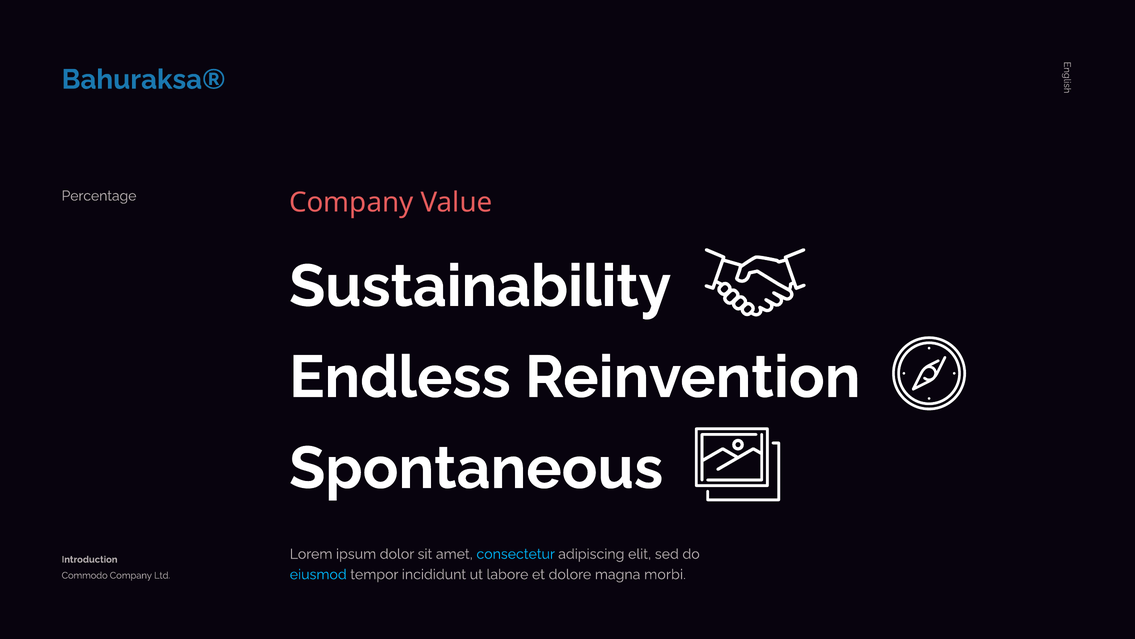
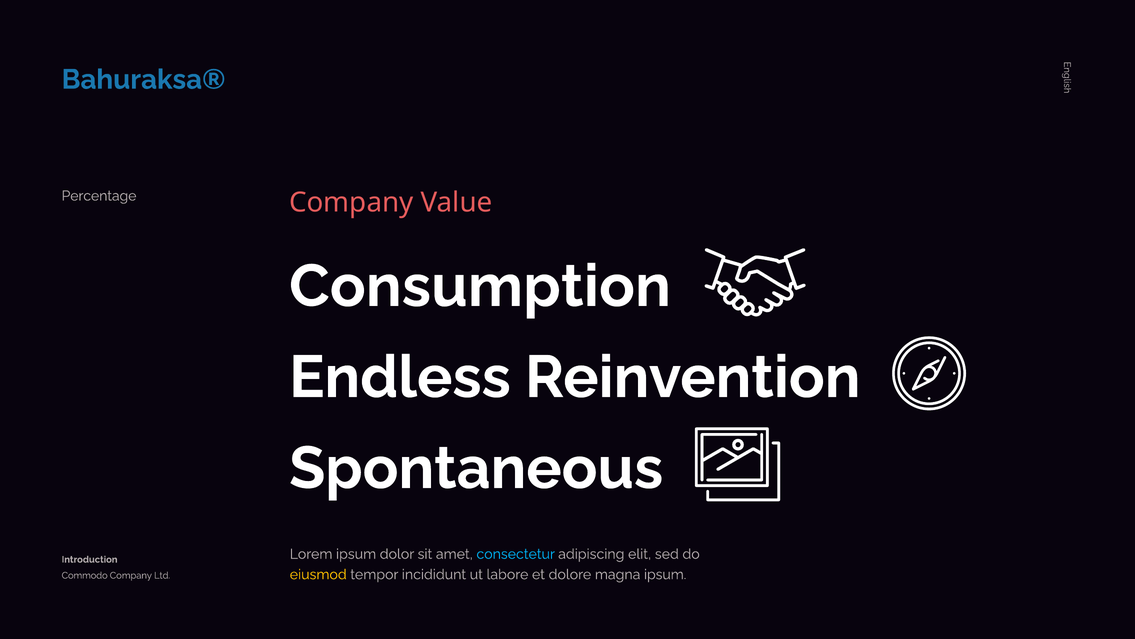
Sustainability: Sustainability -> Consumption (480, 286)
eiusmod colour: light blue -> yellow (318, 574)
magna morbi: morbi -> ipsum (665, 574)
